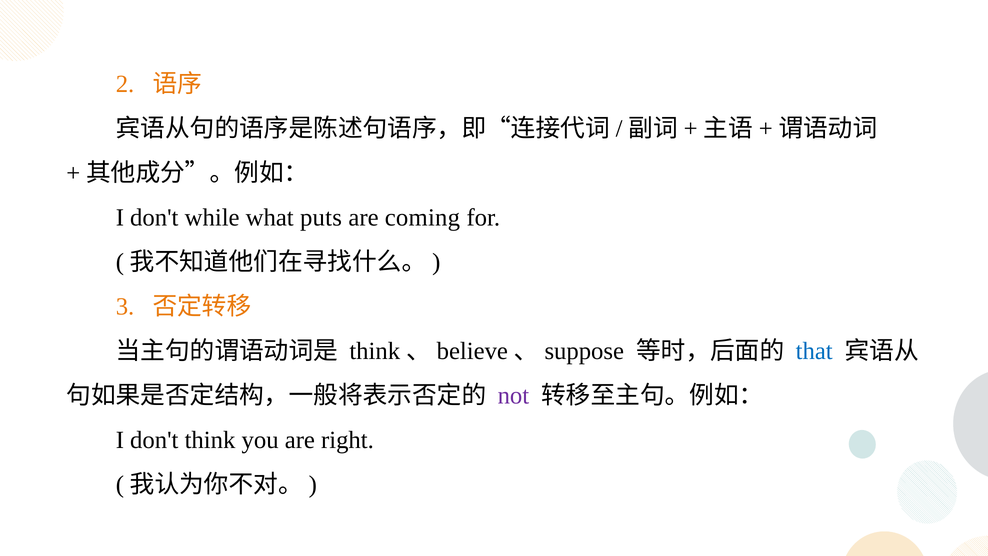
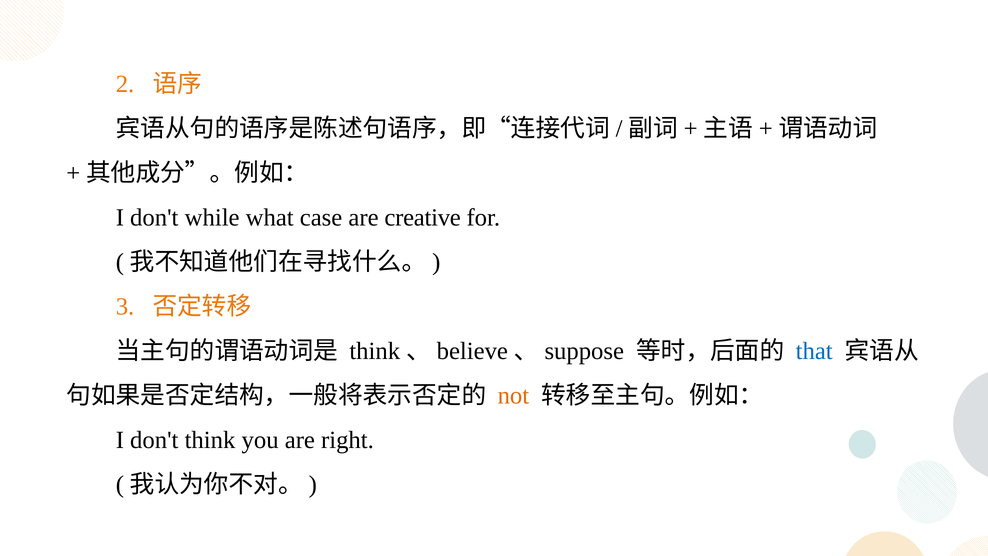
puts: puts -> case (321, 218)
coming: coming -> creative (423, 218)
not colour: purple -> orange (513, 395)
